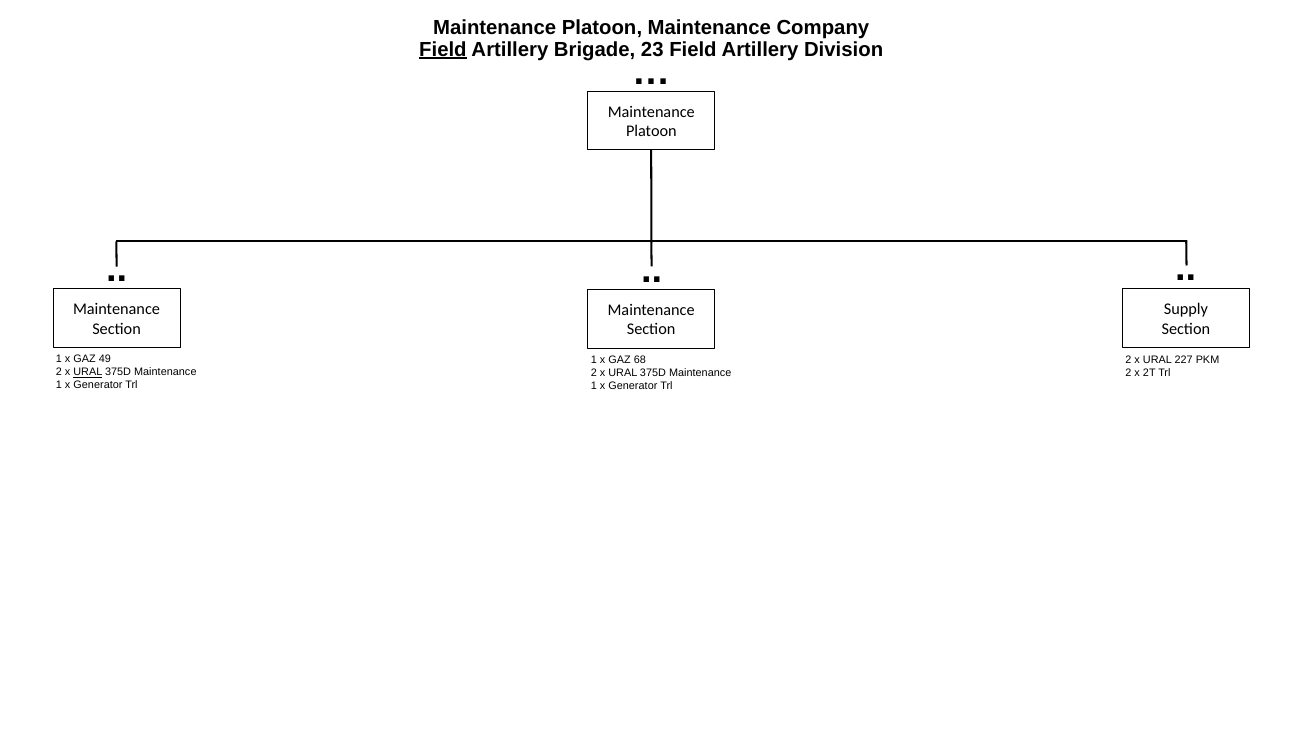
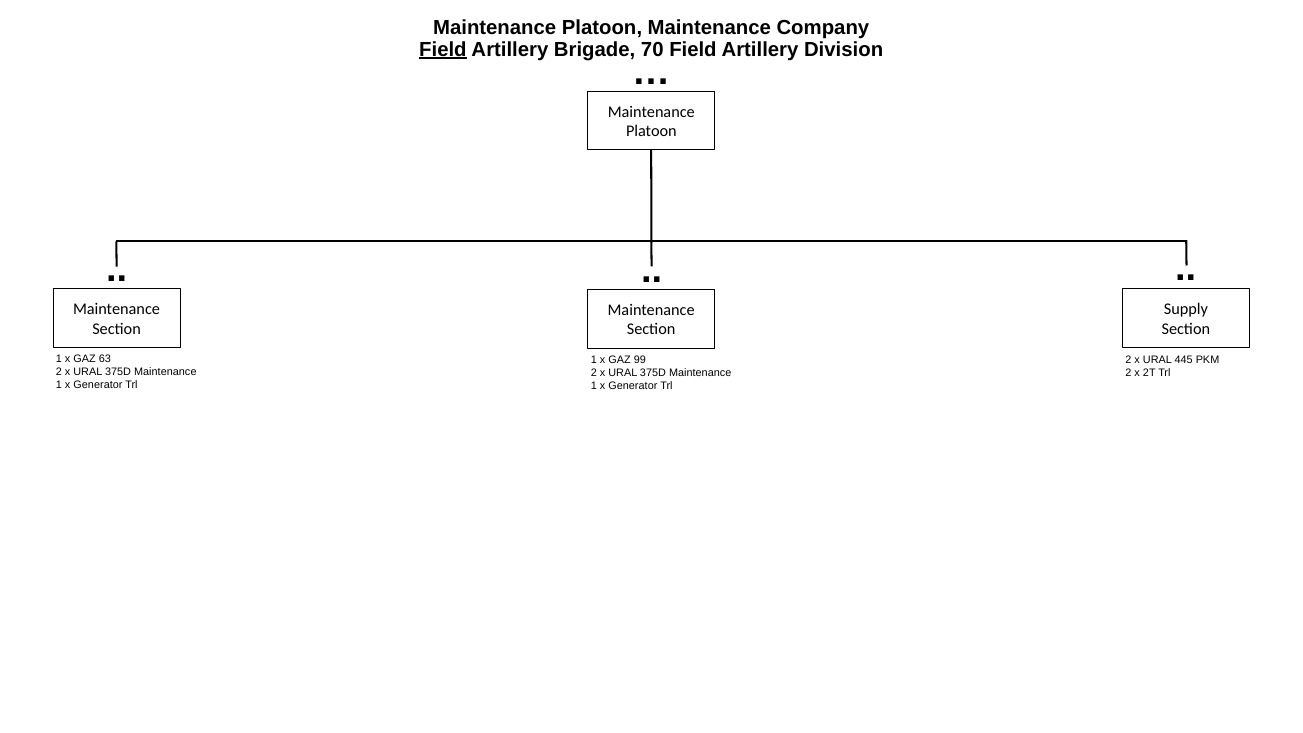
23: 23 -> 70 (652, 49)
49: 49 -> 63 (105, 359)
68: 68 -> 99 (640, 360)
227: 227 -> 445 (1184, 360)
URAL underline: present -> none (88, 372)
